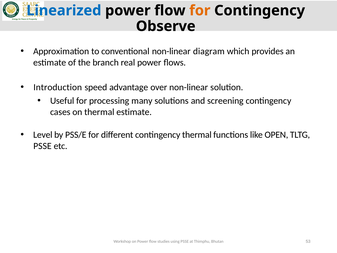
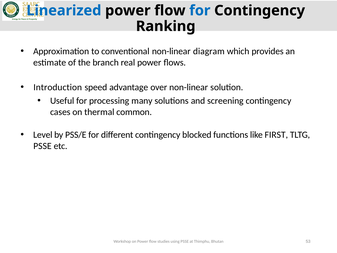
for colour: orange -> blue (200, 11)
Observe: Observe -> Ranking (166, 26)
thermal estimate: estimate -> common (134, 112)
contingency thermal: thermal -> blocked (197, 135)
OPEN: OPEN -> FIRST (276, 135)
